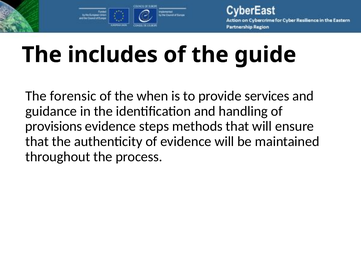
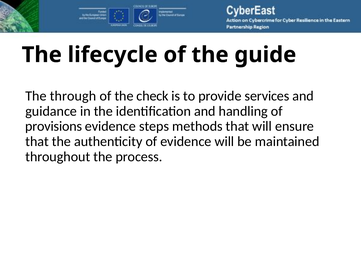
includes: includes -> lifecycle (113, 55)
forensic: forensic -> through (73, 96)
when: when -> check (152, 96)
